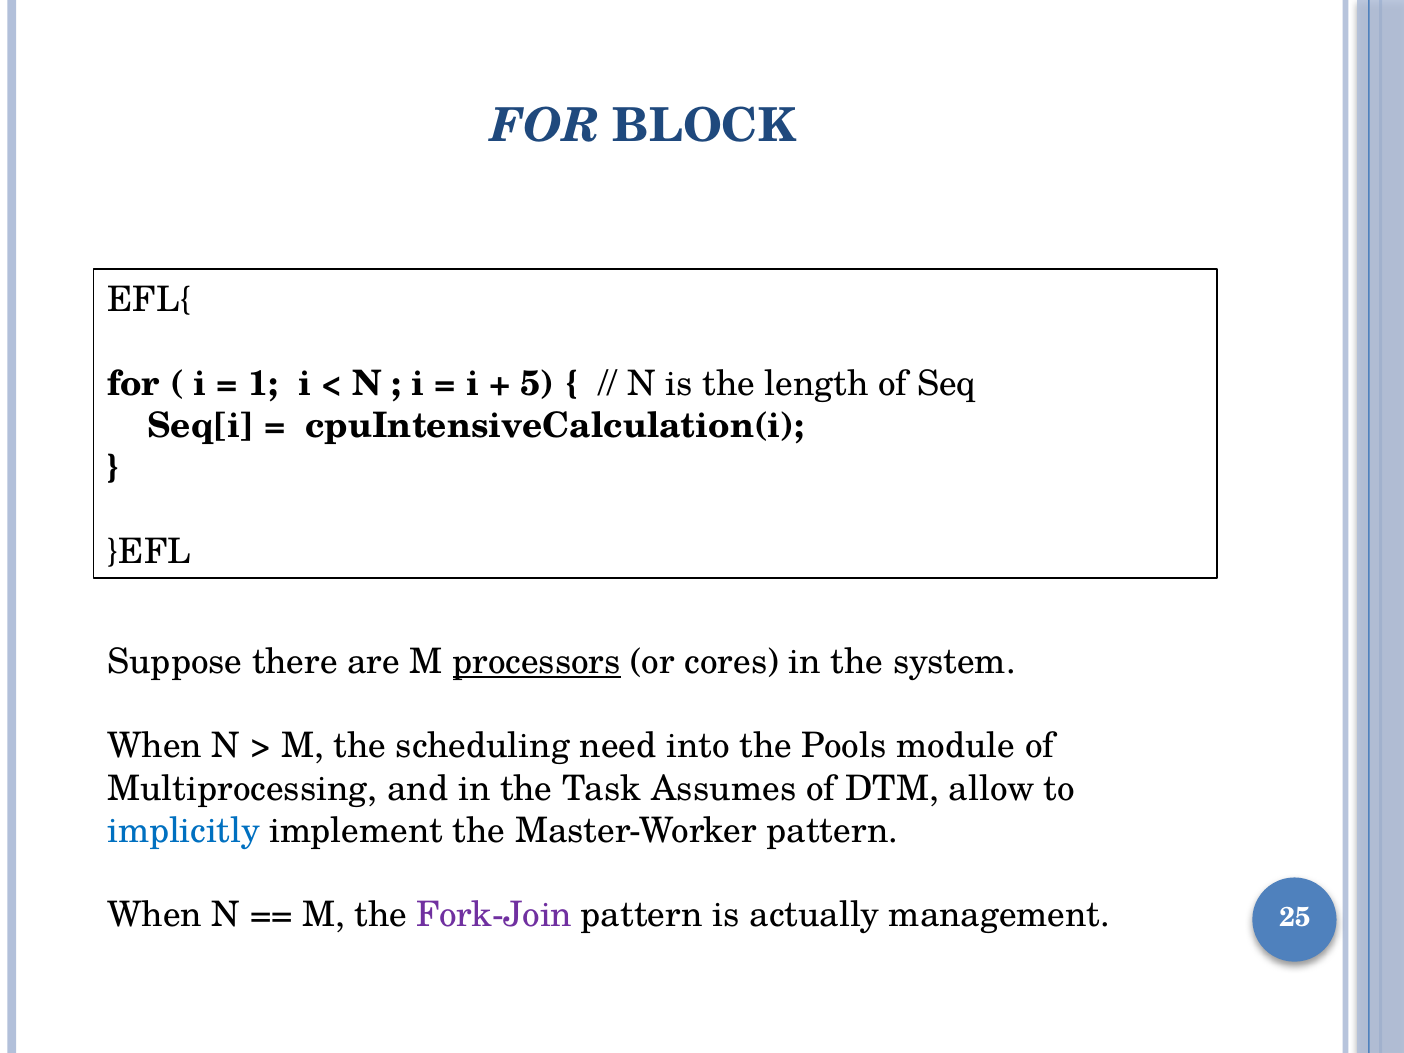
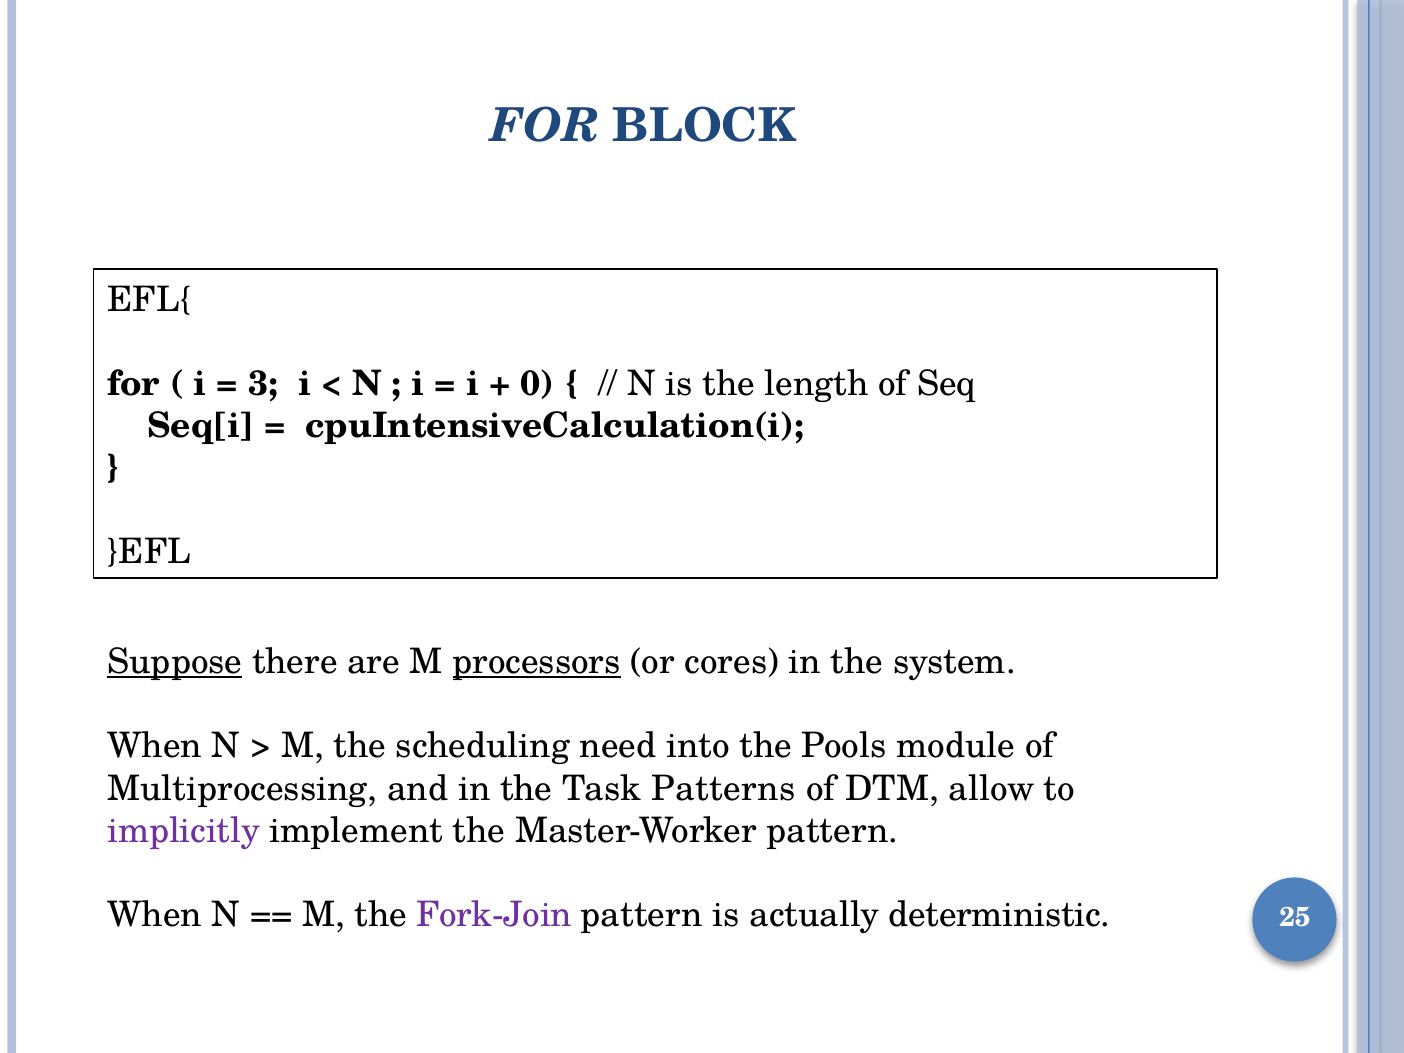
1: 1 -> 3 (263, 384)
5: 5 -> 0 (537, 384)
Suppose underline: none -> present (175, 662)
Assumes: Assumes -> Patterns (724, 789)
implicitly colour: blue -> purple (184, 831)
management: management -> deterministic (1000, 915)
